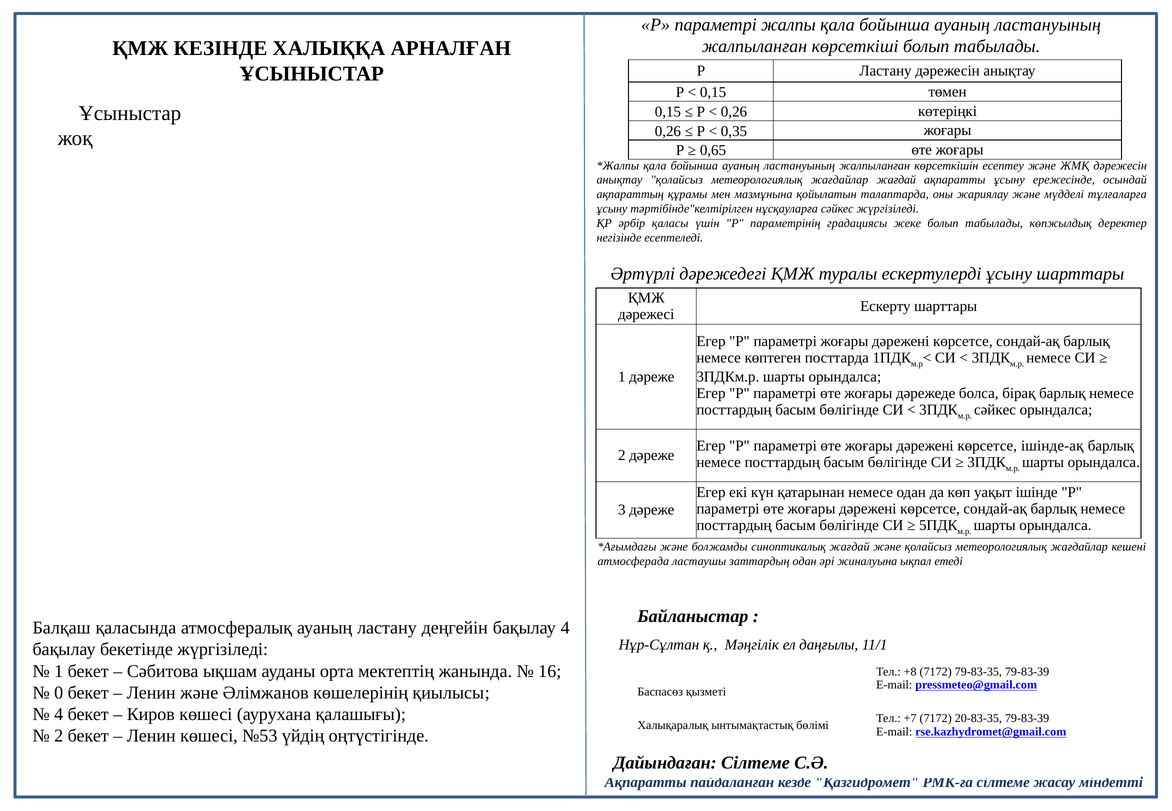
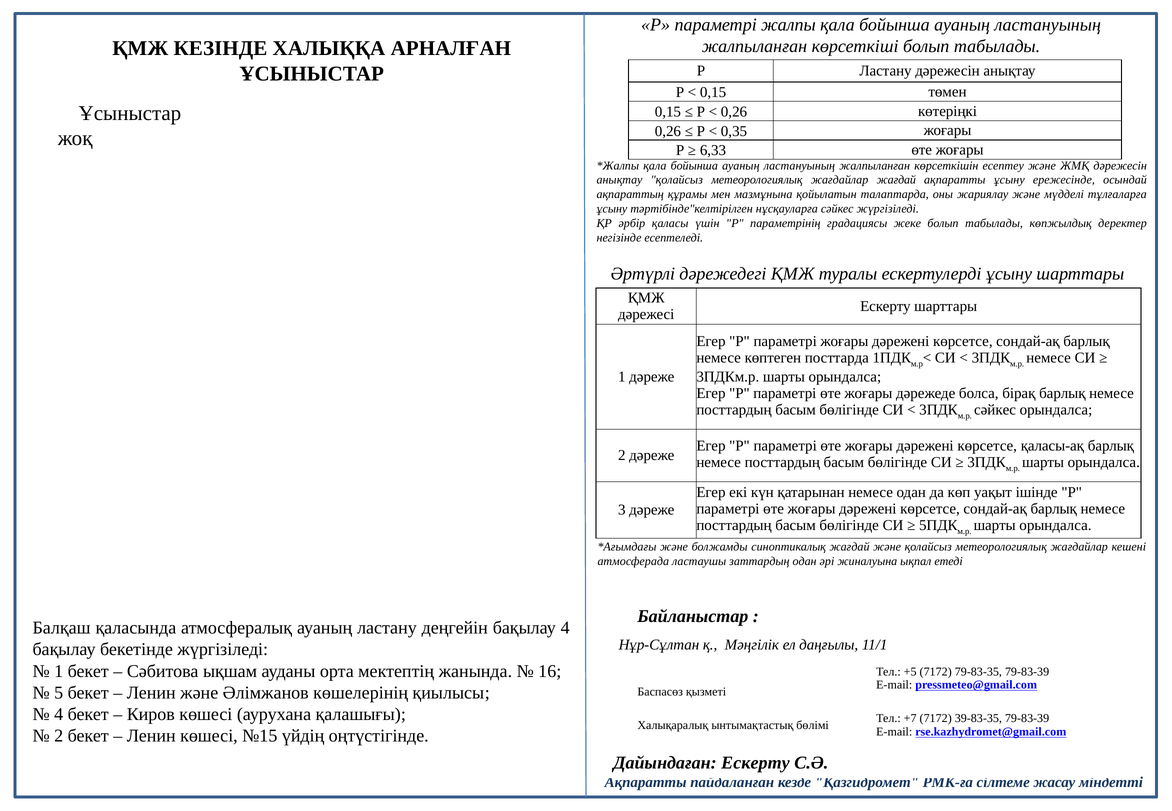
0,65: 0,65 -> 6,33 (713, 150)
ішінде-ақ: ішінде-ақ -> қаласы-ақ (1052, 446)
+8: +8 -> +5 (910, 672)
0: 0 -> 5 (59, 693)
20-83-35: 20-83-35 -> 39-83-35 (978, 719)
№53: №53 -> №15 (260, 736)
Дайындаған Сілтеме: Сілтеме -> Ескерту (755, 763)
